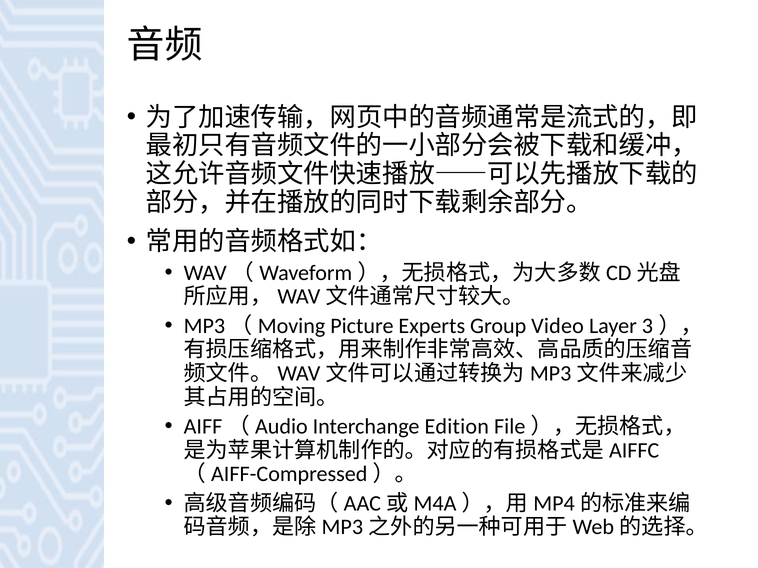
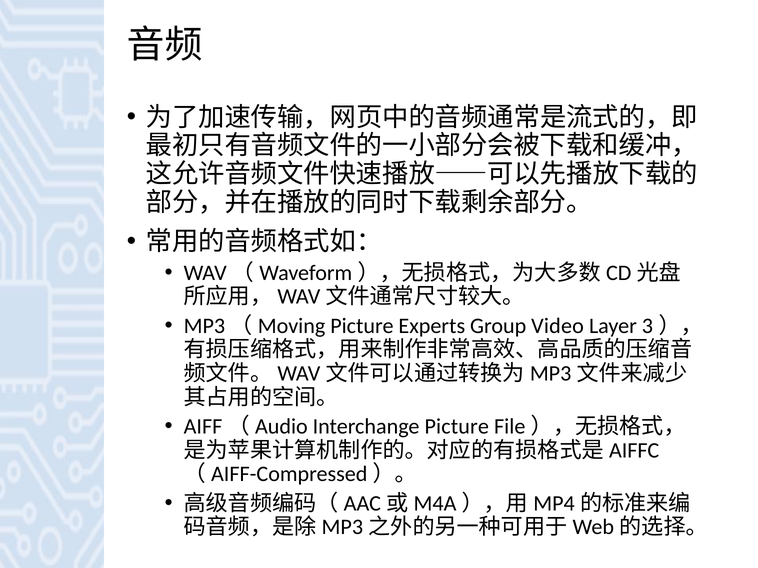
Interchange Edition: Edition -> Picture (457, 427)
